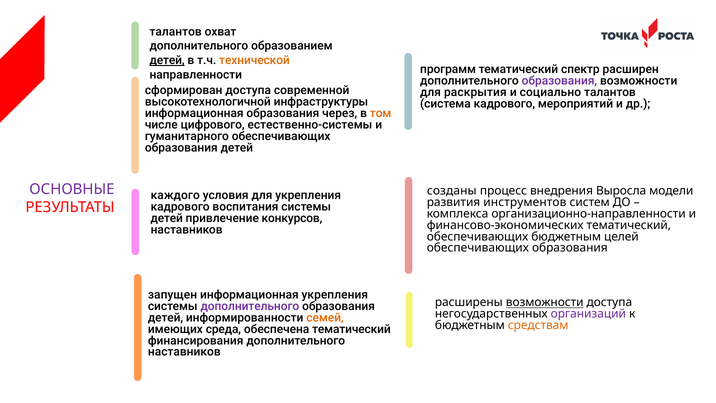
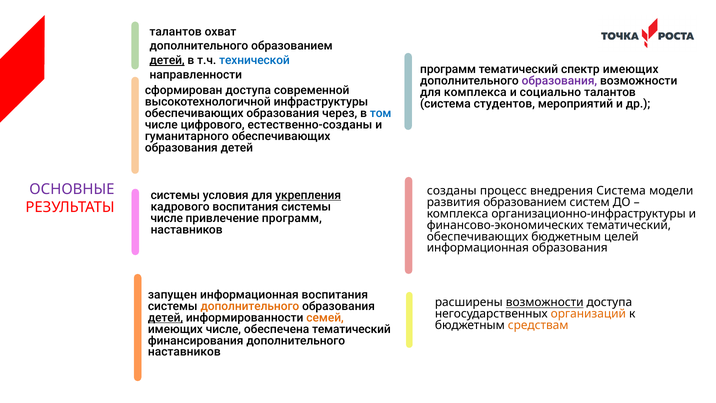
технической colour: orange -> blue (255, 60)
спектр расширен: расширен -> имеющих (631, 69)
для раскрытия: раскрытия -> комплекса (475, 92)
система кадрового: кадрового -> студентов (504, 104)
информационная: информационная -> обеспечивающих (194, 113)
том colour: orange -> blue (381, 113)
естественно-системы: естественно-системы -> естественно-созданы (310, 125)
внедрения Выросла: Выросла -> Система (621, 191)
каждого: каждого -> системы (175, 195)
укрепления underline: none -> present (308, 195)
развития инструментов: инструментов -> образованием (525, 202)
организационно-направленности: организационно-направленности -> организационно-инфраструктуры (589, 214)
детей: детей -> числе (167, 218)
привлечение конкурсов: конкурсов -> программ (292, 218)
обеспечивающих: обеспечивающих -> информационная (478, 248)
информационная укрепления: укрепления -> воспитания (335, 295)
дополнительного colour: purple -> orange (250, 306)
организаций colour: purple -> orange (588, 314)
детей underline: none -> present (165, 317)
имеющих среда: среда -> числе (223, 329)
